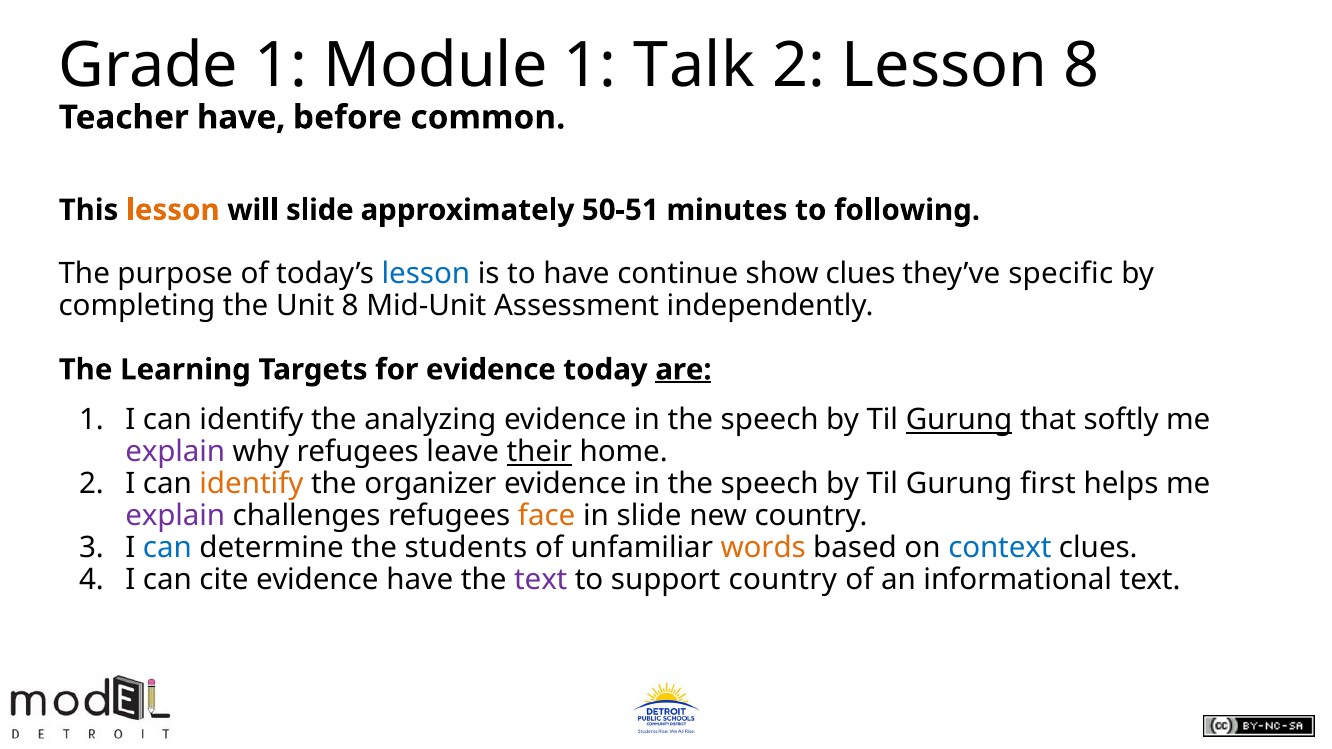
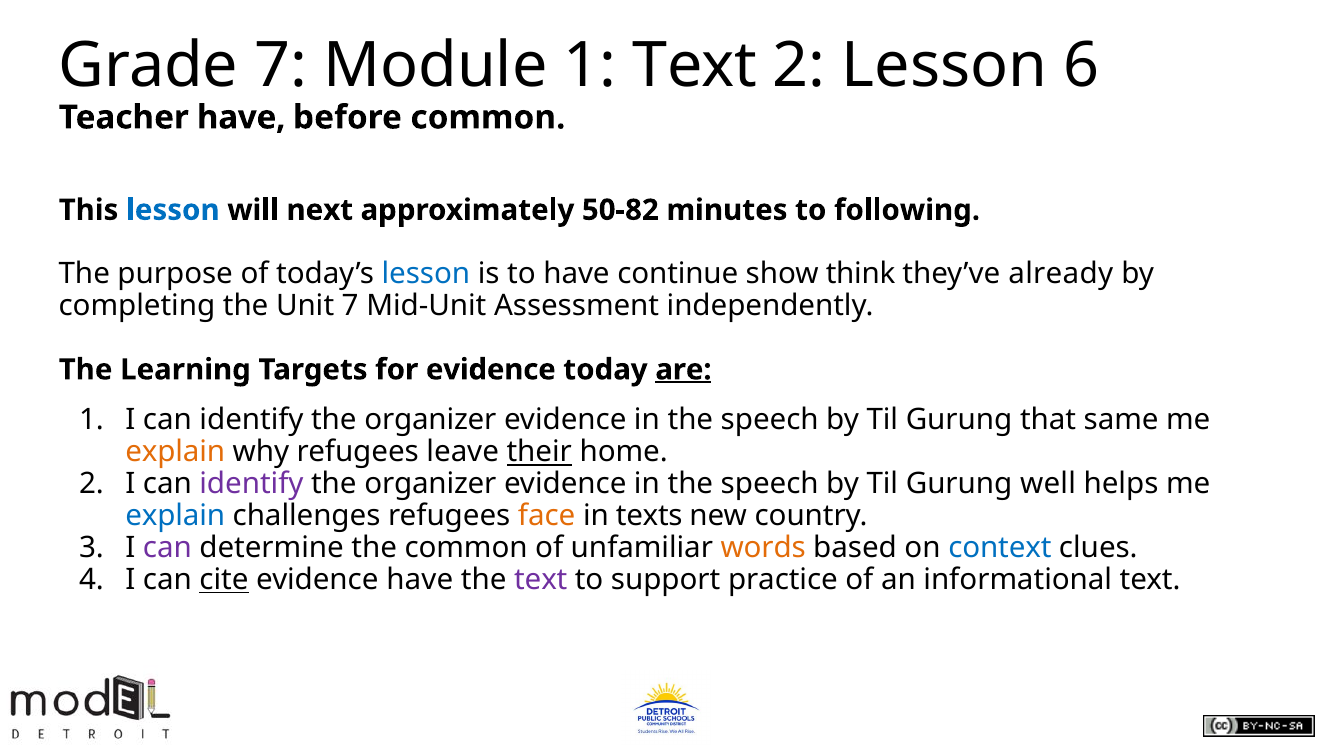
Grade 1: 1 -> 7 (281, 65)
1 Talk: Talk -> Text (695, 65)
Lesson 8: 8 -> 6 (1081, 65)
lesson colour: orange -> blue (173, 210)
will slide: slide -> next (320, 210)
50-51: 50-51 -> 50-82 (620, 210)
show clues: clues -> think (861, 274)
specific: specific -> already (1061, 274)
Unit 8: 8 -> 7 (350, 306)
analyzing: analyzing -> organizer (430, 420)
Gurung underline: present -> none (959, 420)
softly: softly -> same (1121, 420)
explain colour: purple -> orange (175, 452)
identify colour: orange -> purple (251, 484)
first: first -> well (1048, 484)
explain colour: purple -> blue (175, 516)
in slide: slide -> texts (649, 516)
can colour: blue -> purple (167, 548)
the students: students -> common (466, 548)
cite underline: none -> present (224, 580)
support country: country -> practice (783, 580)
